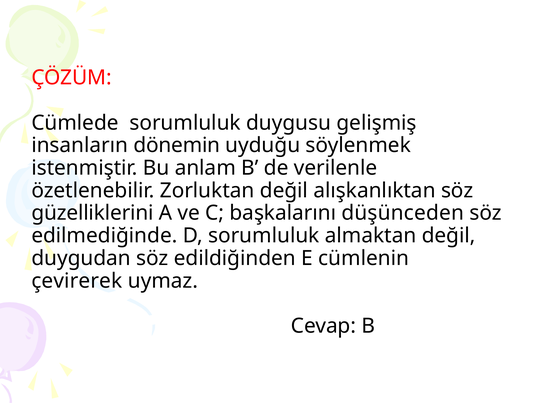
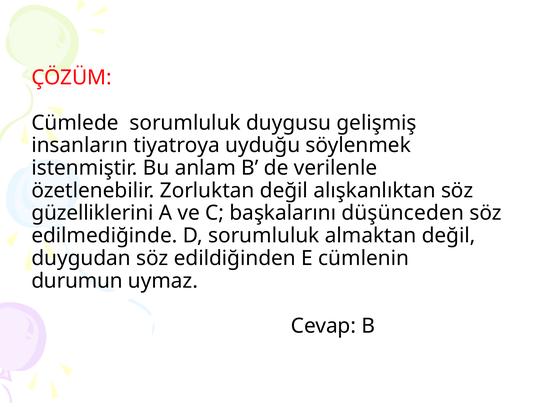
dönemin: dönemin -> tiyatroya (177, 145)
çevirerek: çevirerek -> durumun (77, 281)
